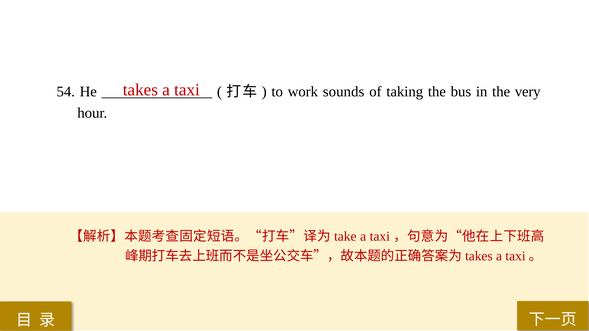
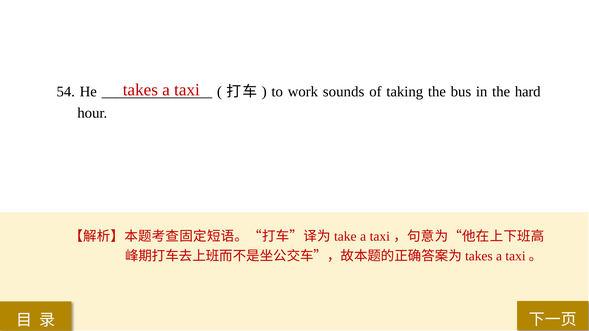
very: very -> hard (528, 92)
